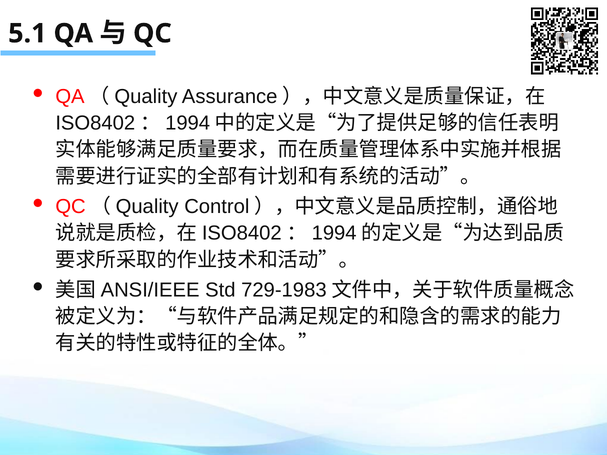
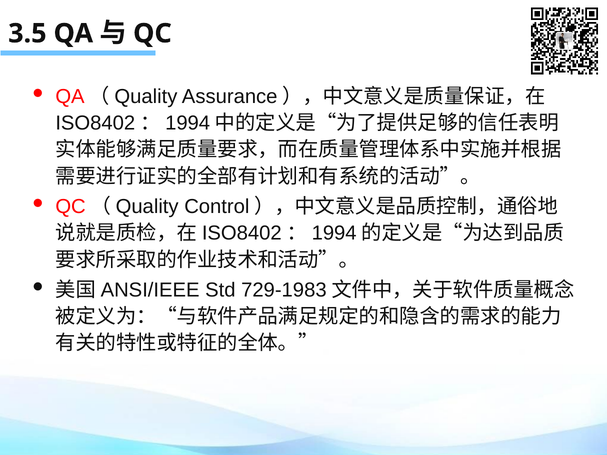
5.1: 5.1 -> 3.5 (27, 33)
